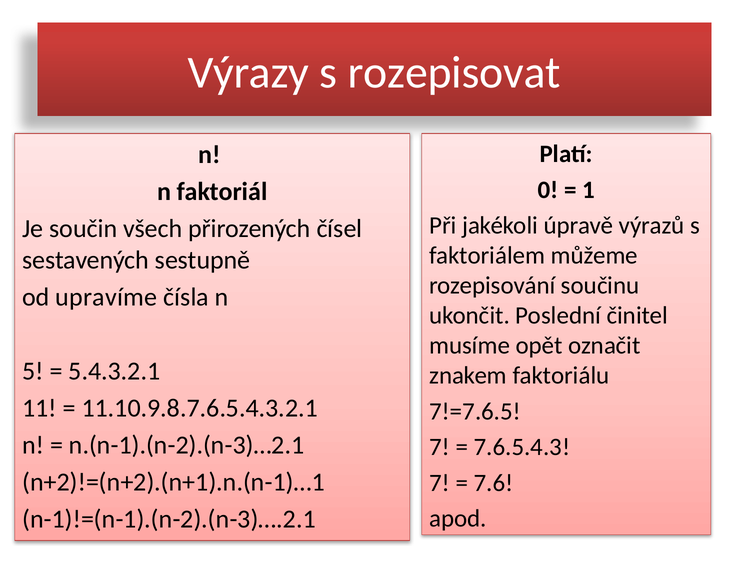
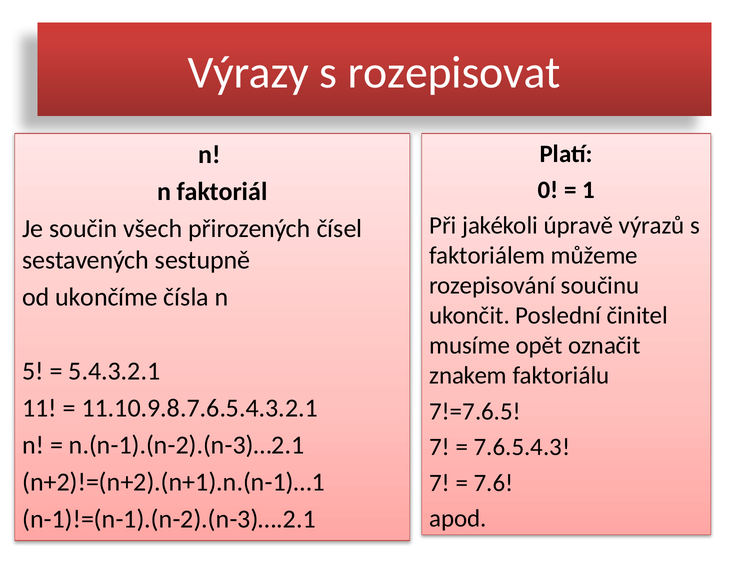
upravíme: upravíme -> ukončíme (107, 297)
